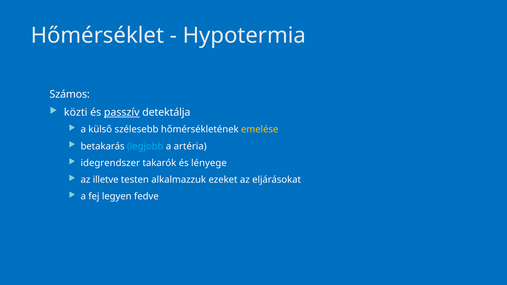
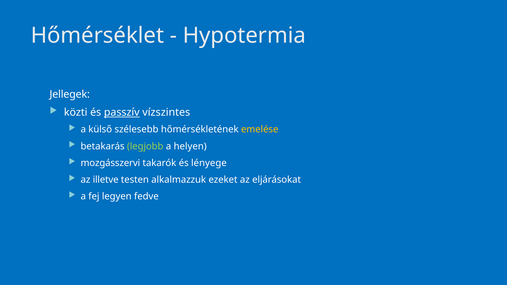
Számos: Számos -> Jellegek (70, 94)
detektálja: detektálja -> vízszintes (166, 112)
legjobb colour: light blue -> light green (145, 146)
artéria: artéria -> helyen (190, 146)
idegrendszer: idegrendszer -> mozgásszervi (110, 163)
